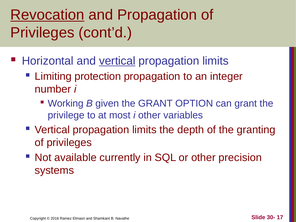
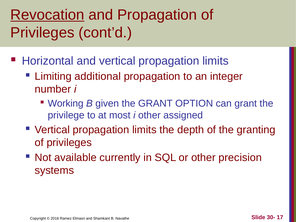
vertical underline: present -> none (117, 61)
protection: protection -> additional (98, 76)
variables: variables -> assigned (183, 115)
